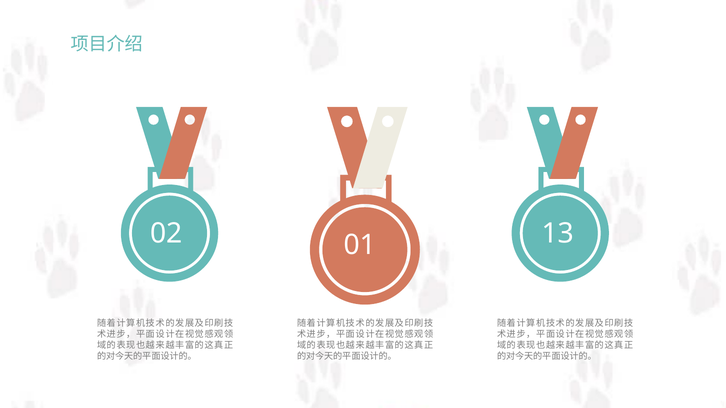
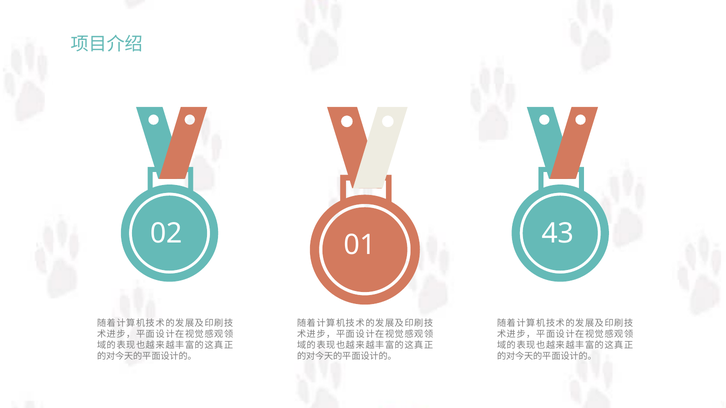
13: 13 -> 43 (558, 234)
